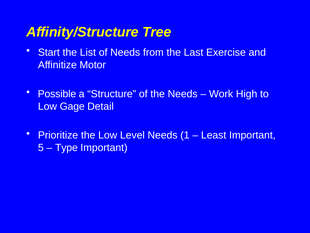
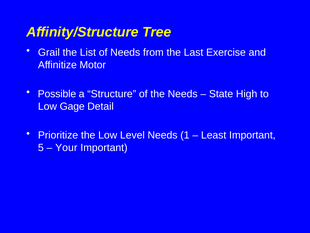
Start: Start -> Grail (49, 52)
Work: Work -> State (221, 94)
Type: Type -> Your (66, 147)
